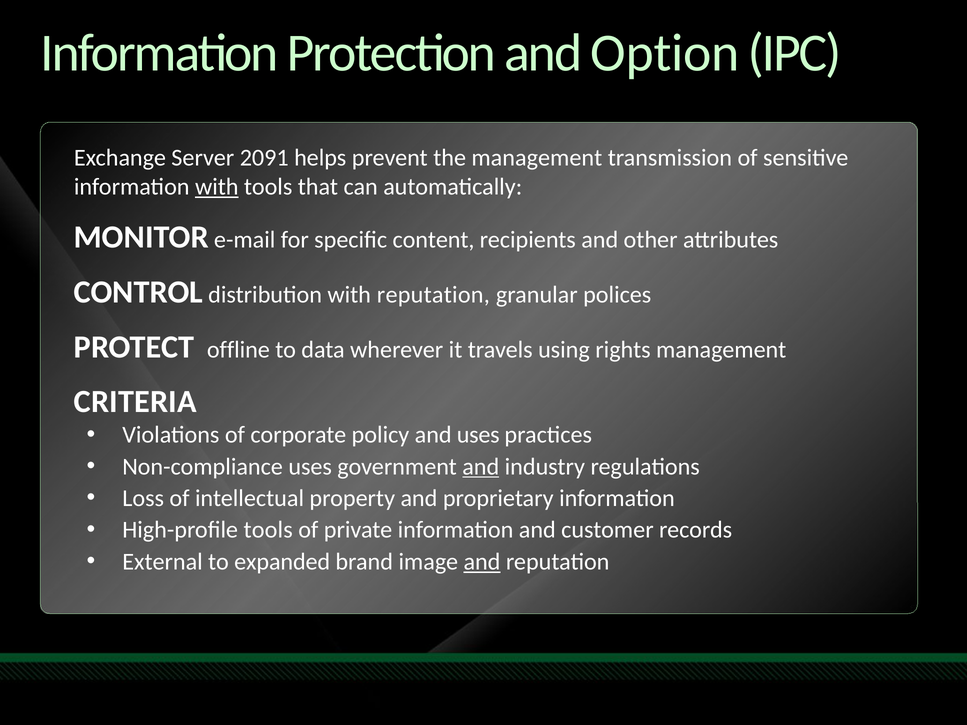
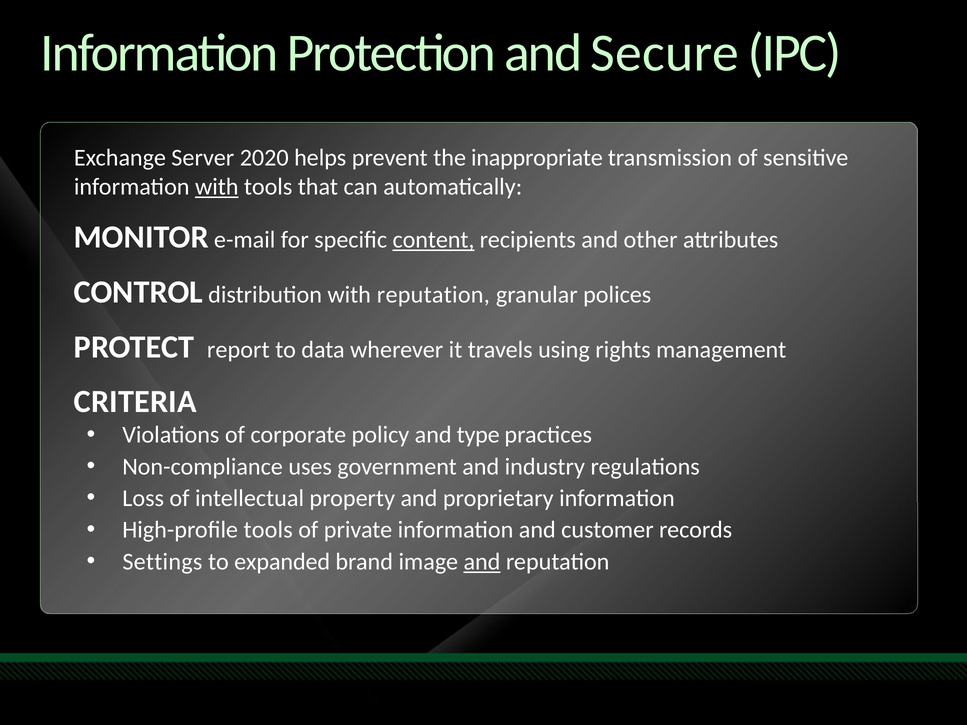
Option: Option -> Secure (665, 53)
2091: 2091 -> 2020 (264, 158)
the management: management -> inappropriate (537, 158)
content underline: none -> present (434, 240)
offline: offline -> report (238, 350)
and uses: uses -> type (478, 435)
and underline: present -> none (481, 467)
External: External -> Settings (162, 562)
